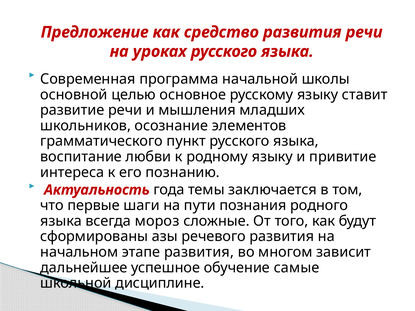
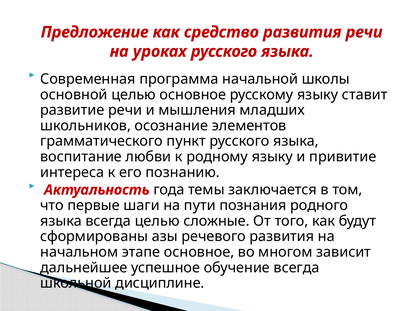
всегда мороз: мороз -> целью (157, 221)
этапе развития: развития -> основное (199, 252)
обучение самые: самые -> всегда (297, 268)
